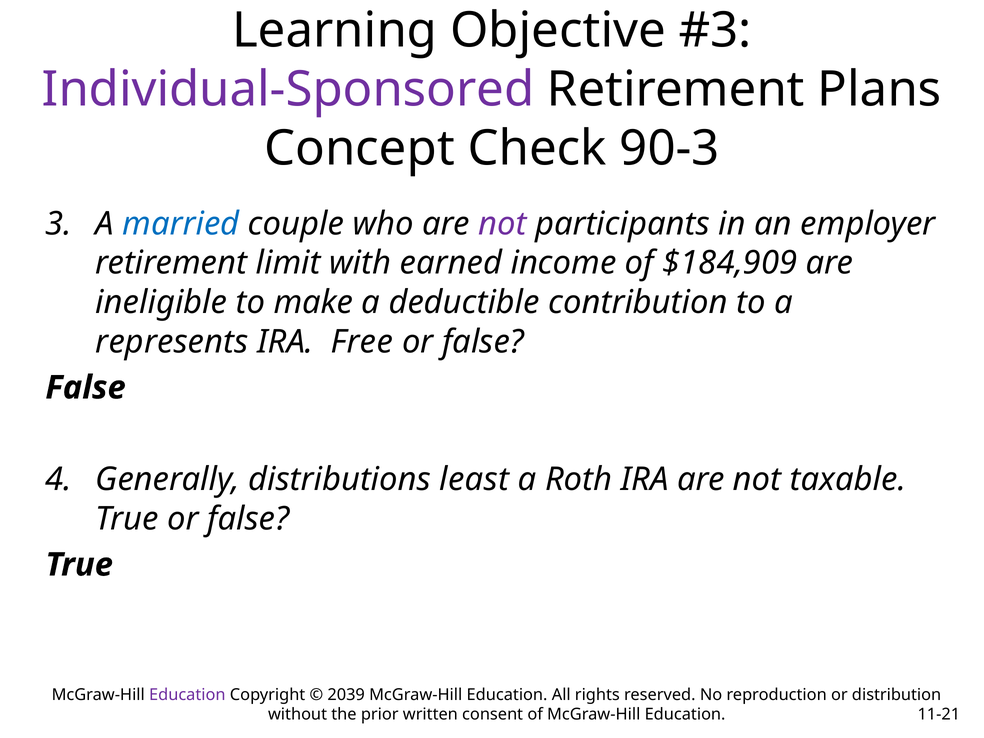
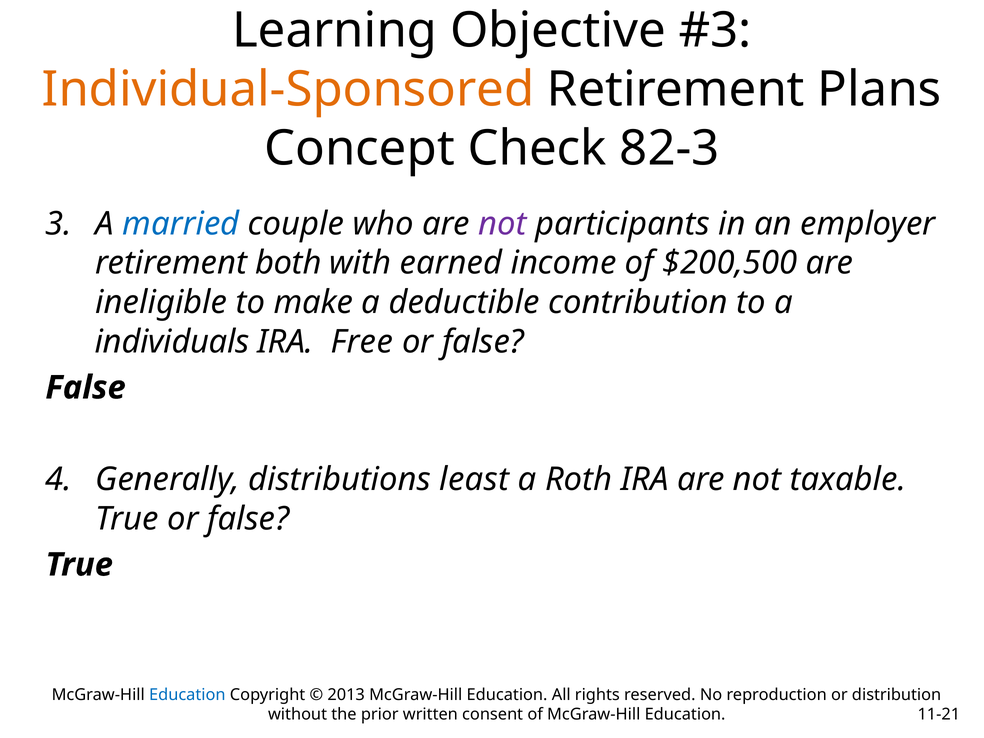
Individual-Sponsored colour: purple -> orange (288, 90)
90-3: 90-3 -> 82-3 (669, 149)
limit: limit -> both (288, 263)
$184,909: $184,909 -> $200,500 (730, 263)
represents: represents -> individuals (172, 342)
Education colour: purple -> blue (187, 695)
2039: 2039 -> 2013 (346, 695)
